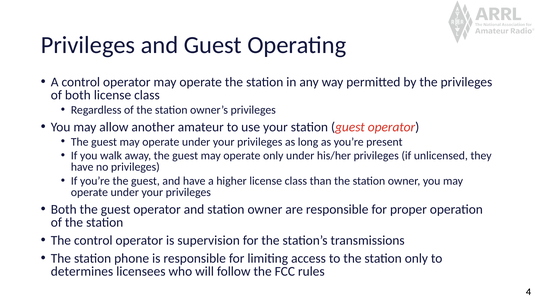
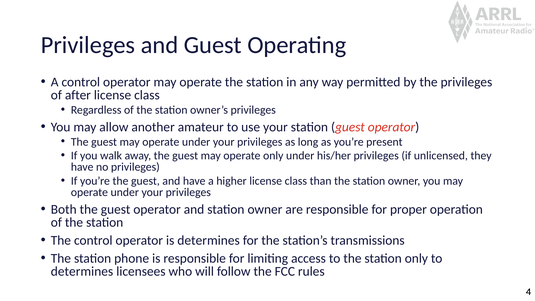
of both: both -> after (78, 95)
is supervision: supervision -> determines (209, 240)
